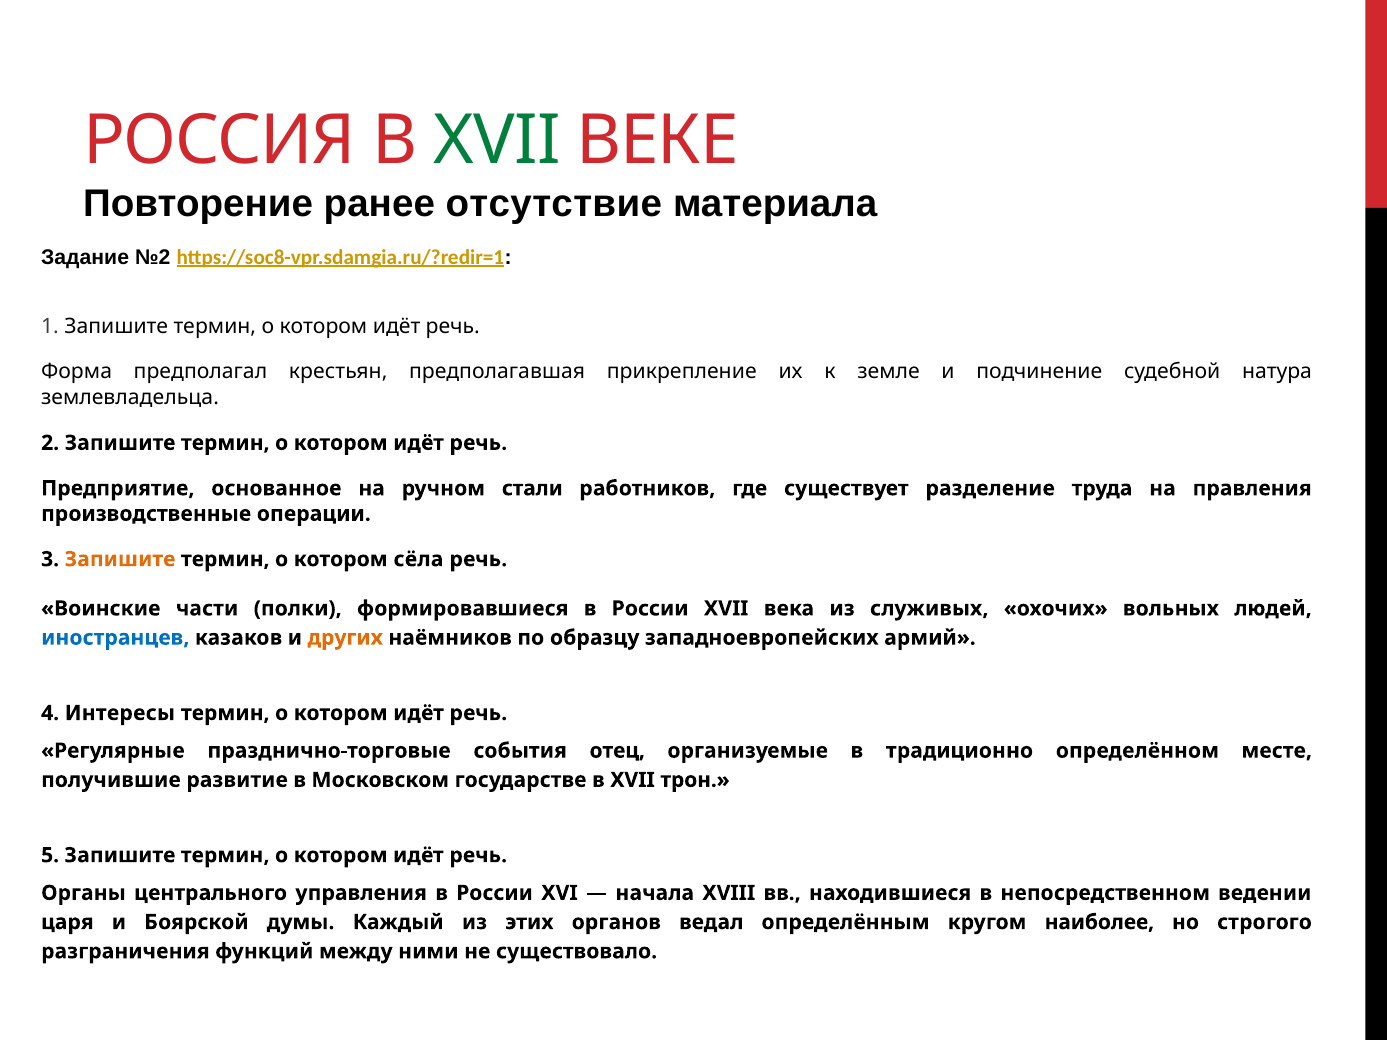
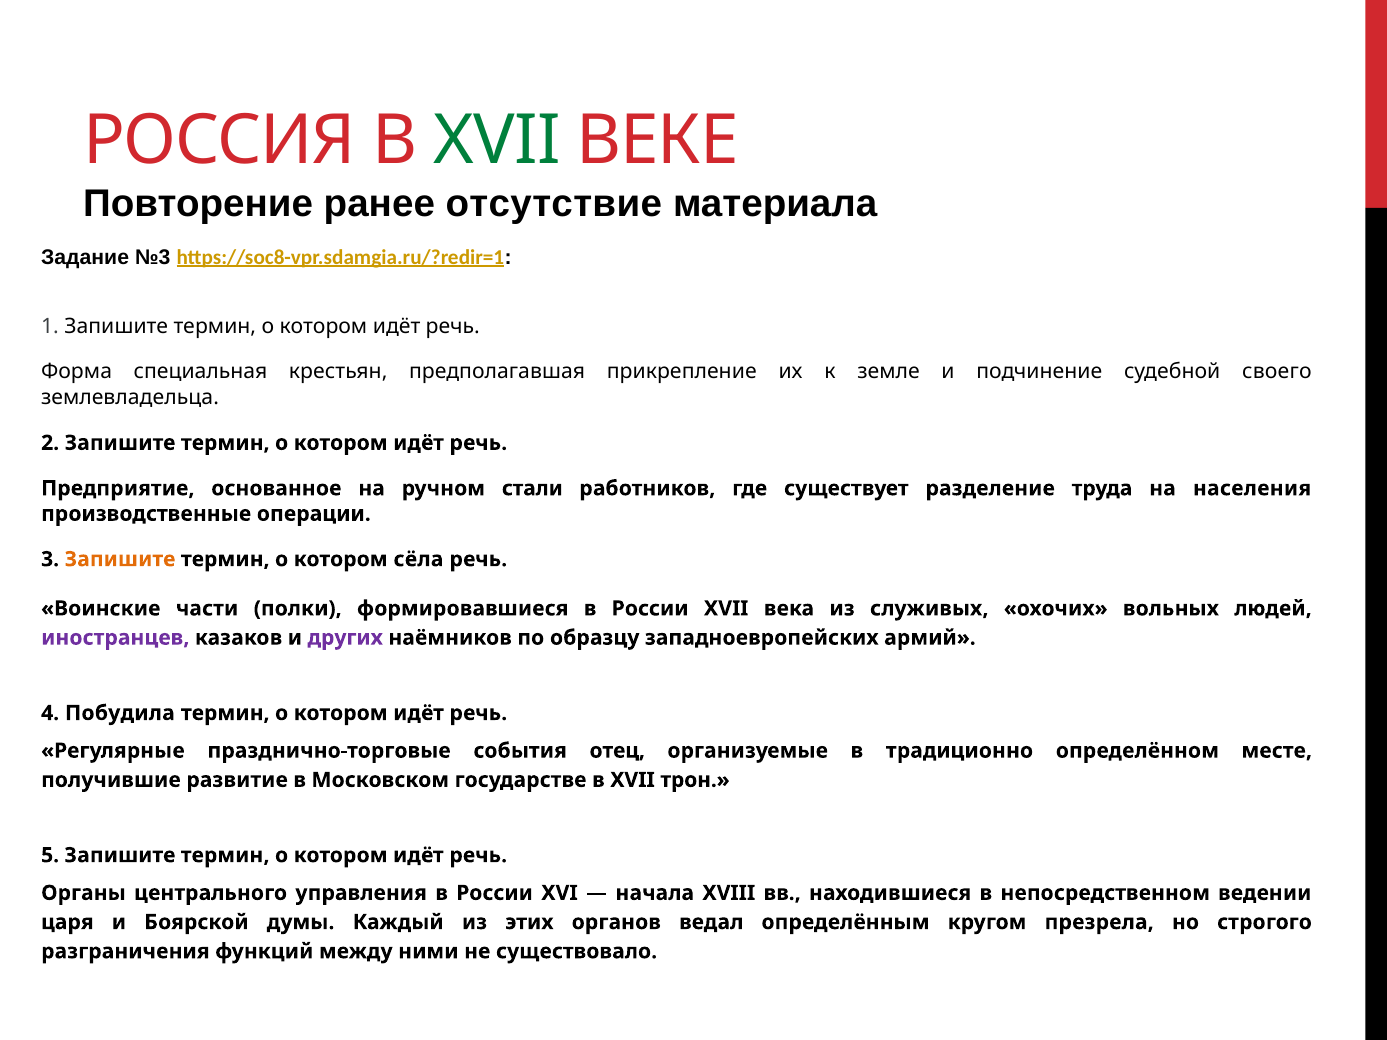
№2: №2 -> №3 (153, 257)
предполагал: предполагал -> специальная (200, 372)
натура: натура -> своего (1277, 372)
правления: правления -> населения (1252, 488)
иностранцев colour: blue -> purple (115, 638)
других colour: orange -> purple (345, 638)
Интересы: Интересы -> Побудила (120, 713)
наиболее: наиболее -> презрела (1099, 922)
